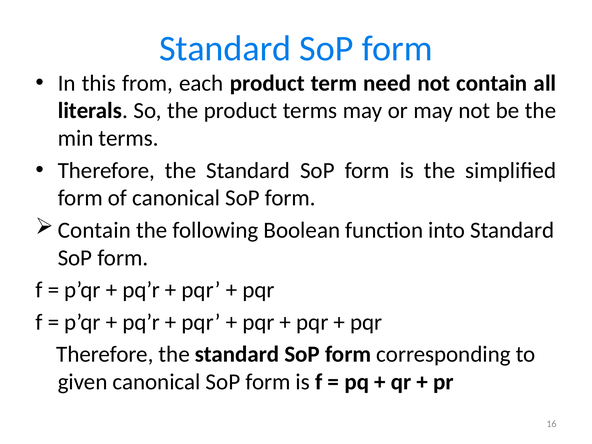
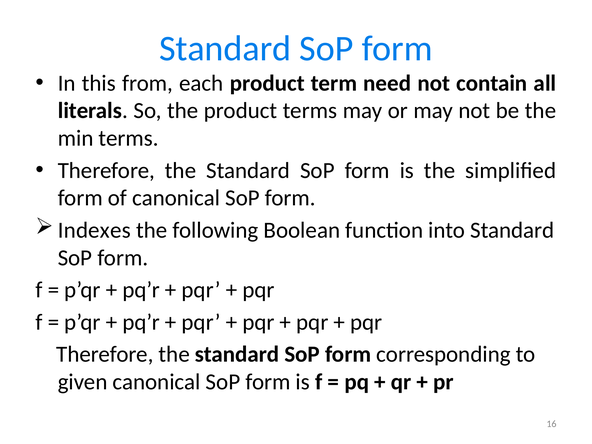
Contain: Contain -> Indexes (94, 230)
